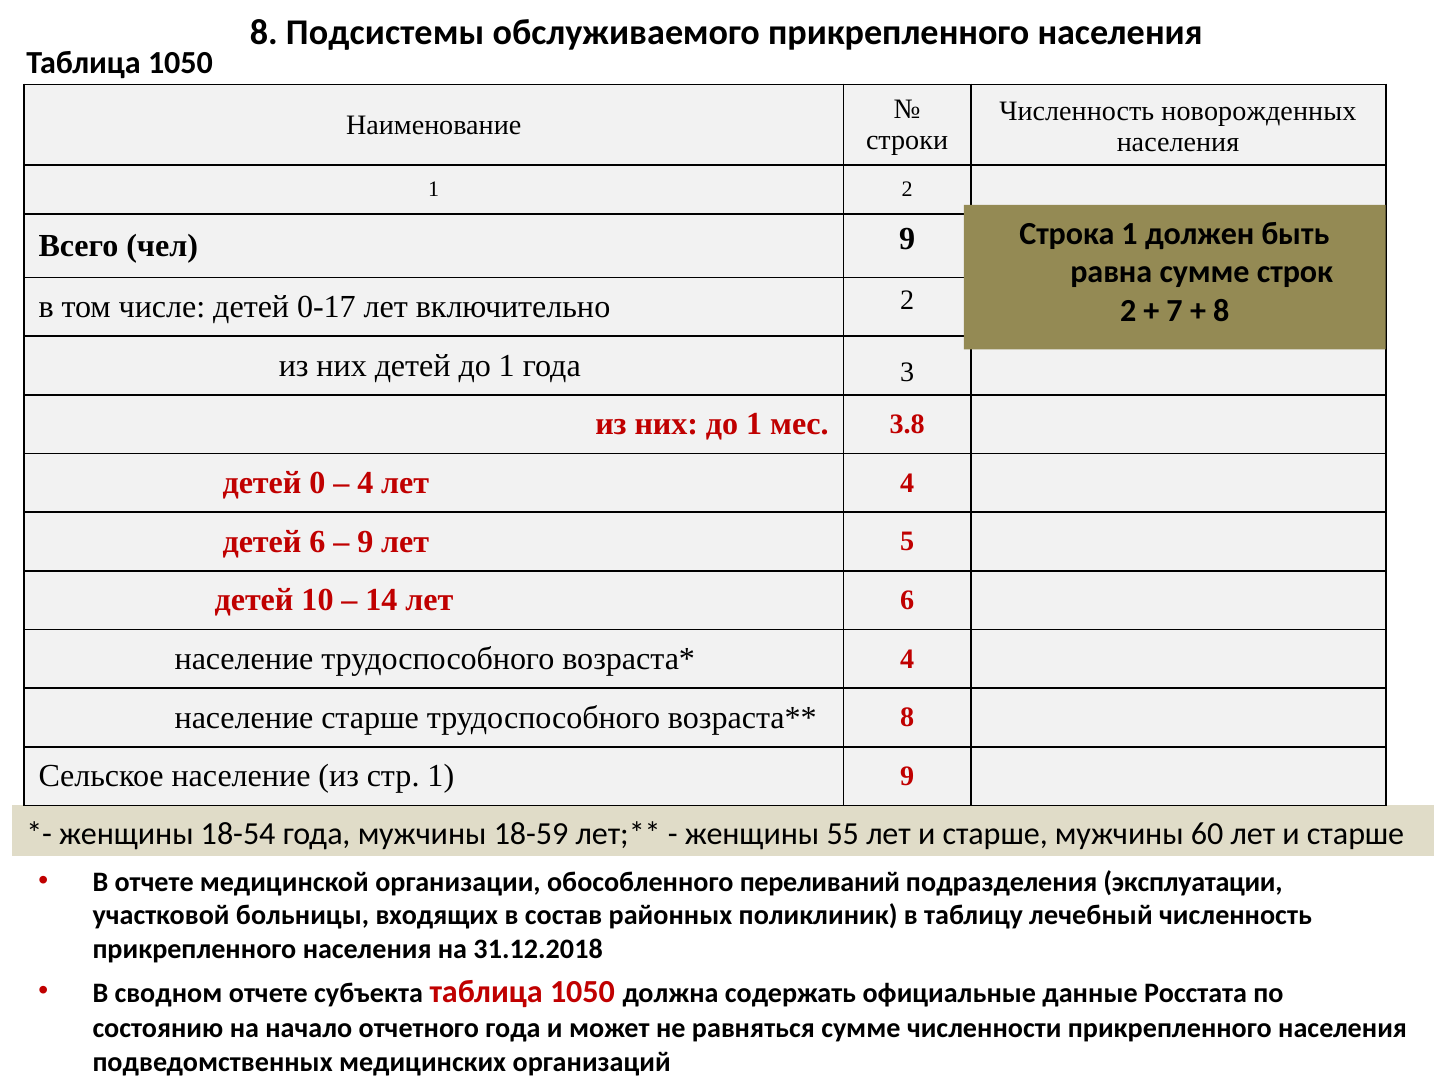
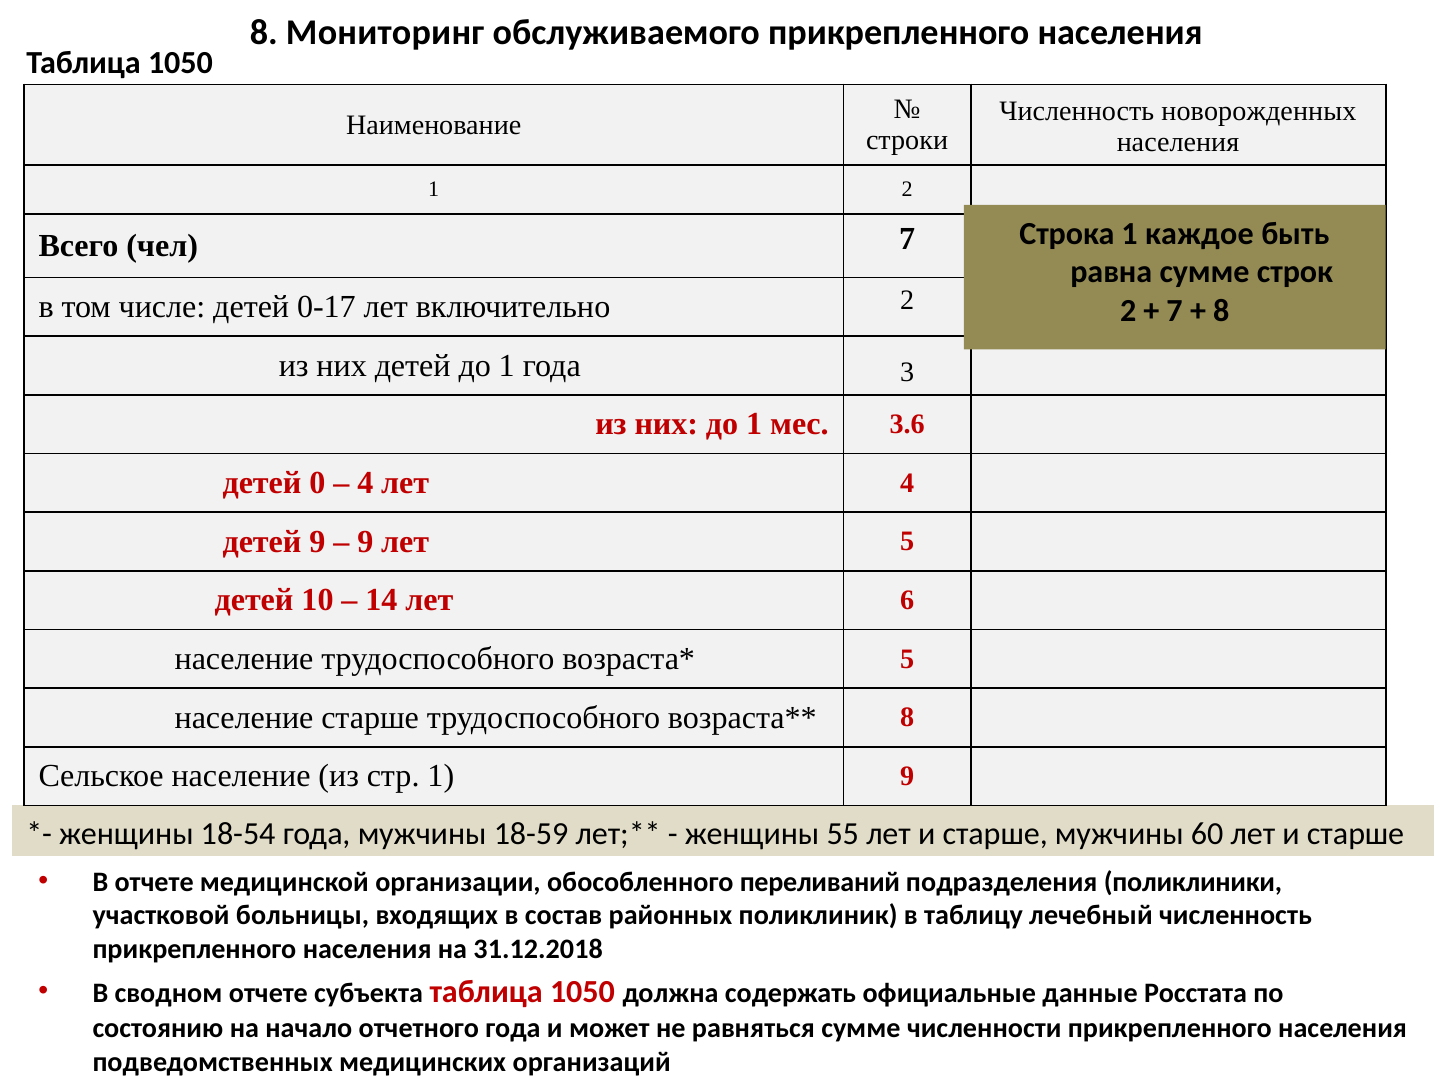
Подсистемы: Подсистемы -> Мониторинг (385, 33)
должен: должен -> каждое (1199, 233)
чел 9: 9 -> 7 (907, 239)
3.8: 3.8 -> 3.6 (907, 424)
детей 6: 6 -> 9 (317, 541)
4: 4 -> 5 (907, 659)
эксплуатации: эксплуатации -> поликлиники (1193, 881)
